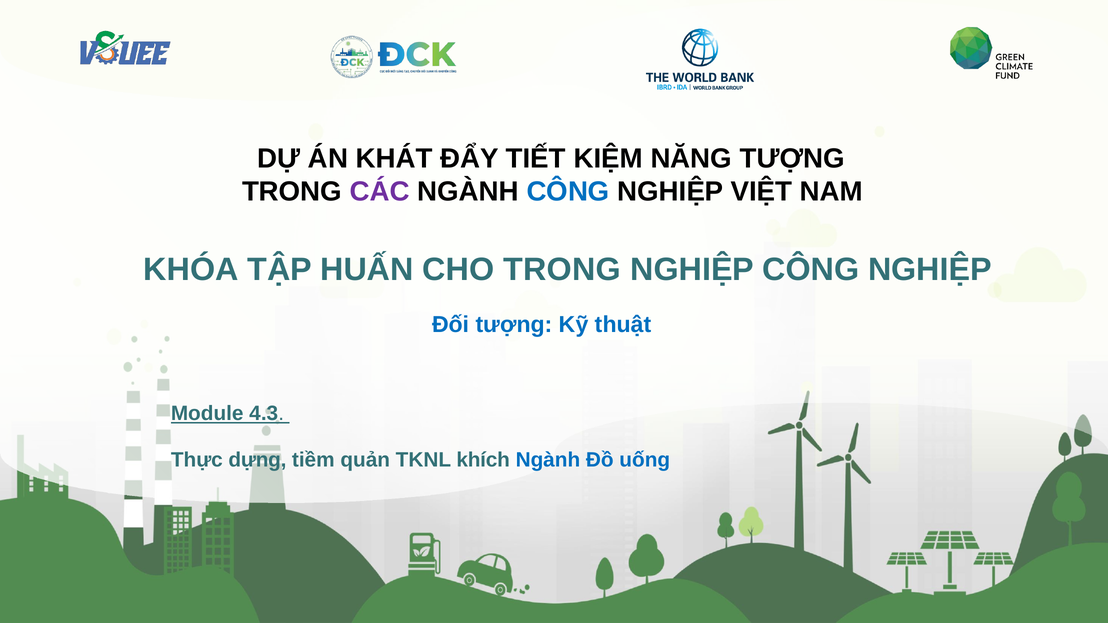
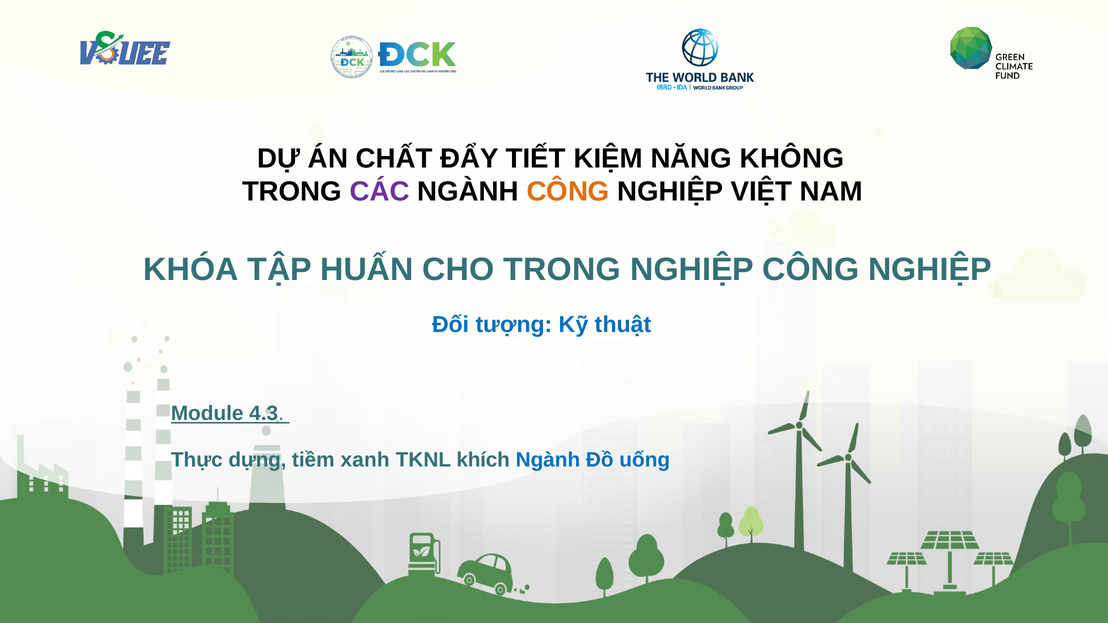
KHÁT: KHÁT -> CHẤT (394, 158)
NĂNG TƯỢNG: TƯỢNG -> KHÔNG (792, 158)
CÔNG colour: blue -> orange (568, 192)
quản: quản -> xanh (365, 460)
